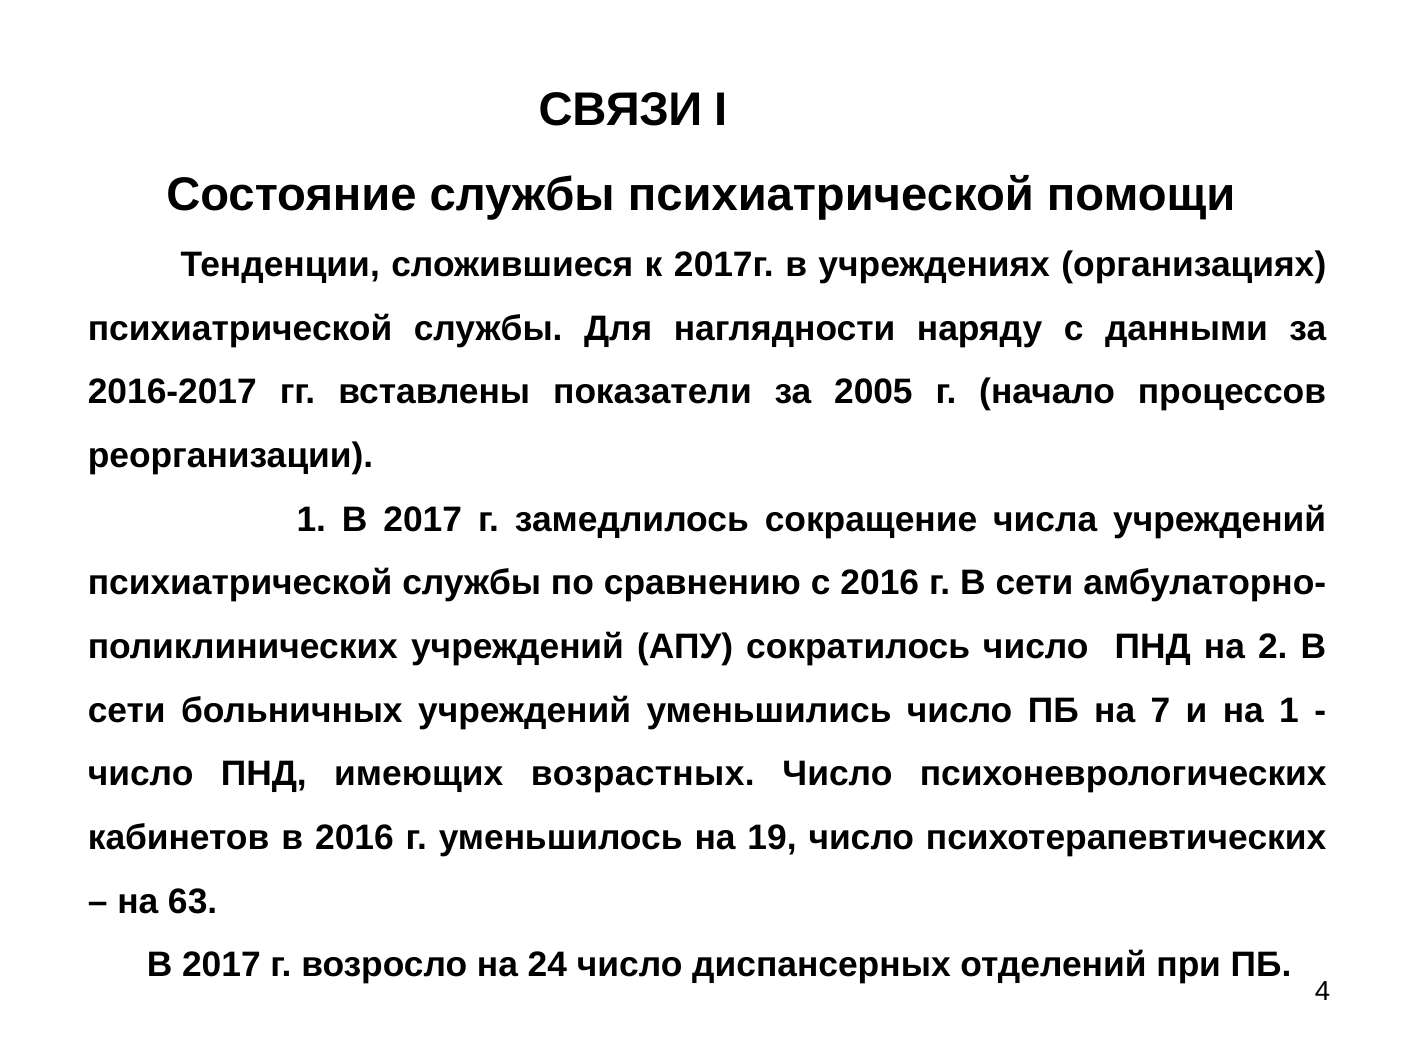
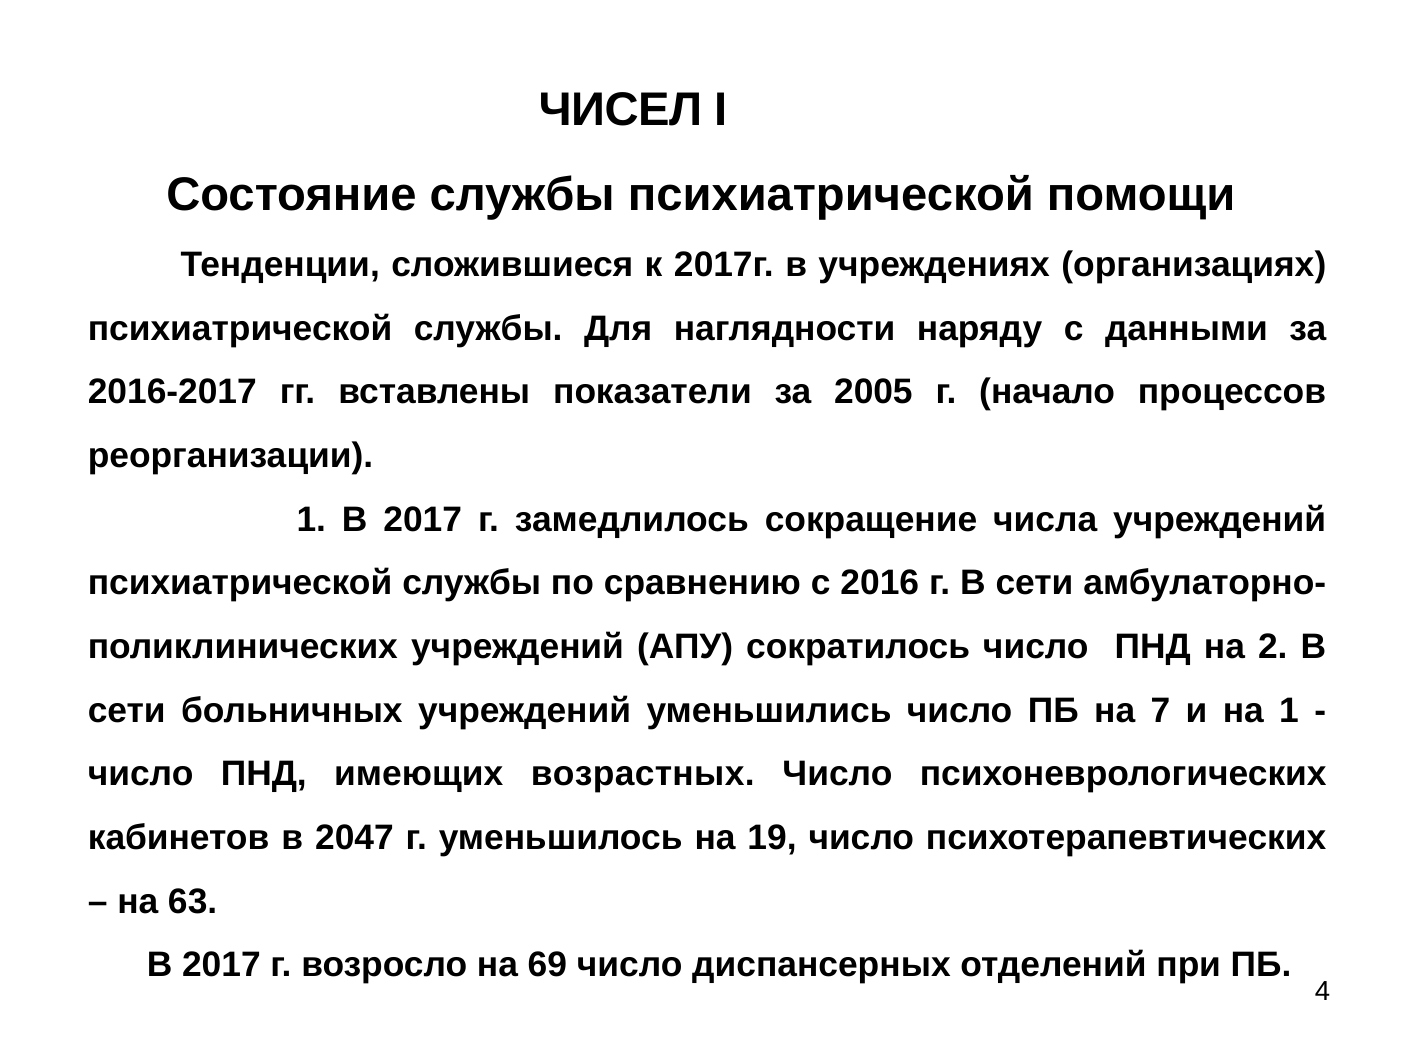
СВЯЗИ: СВЯЗИ -> ЧИСЕЛ (620, 110)
в 2016: 2016 -> 2047 (354, 838)
24: 24 -> 69 (547, 965)
